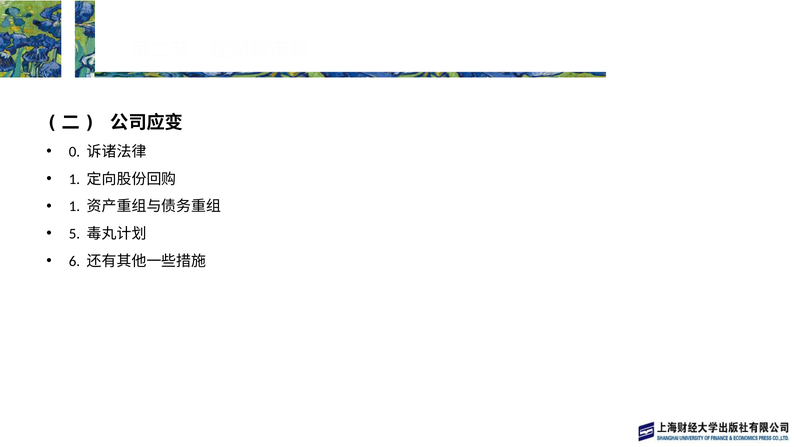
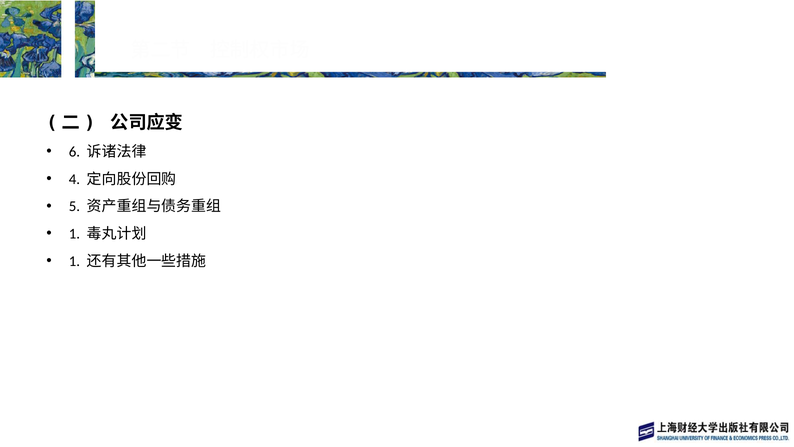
0: 0 -> 6 (74, 152)
1: 1 -> 4 (74, 179)
1: 1 -> 5 (74, 206)
5: 5 -> 1 (74, 234)
6: 6 -> 1 (74, 261)
